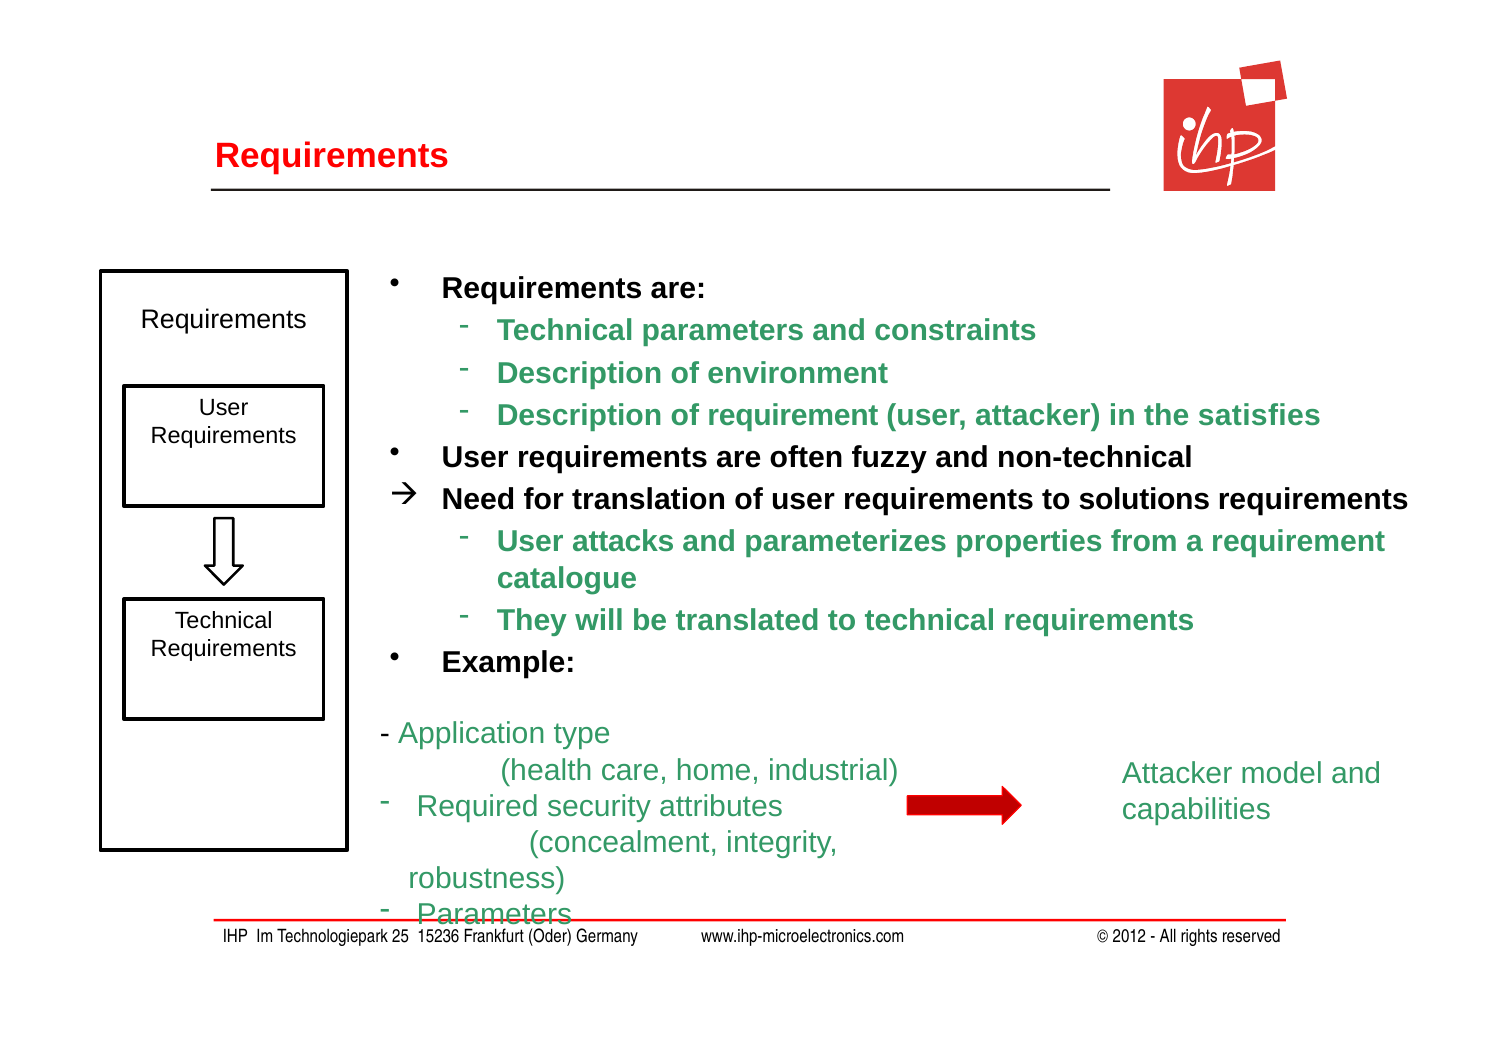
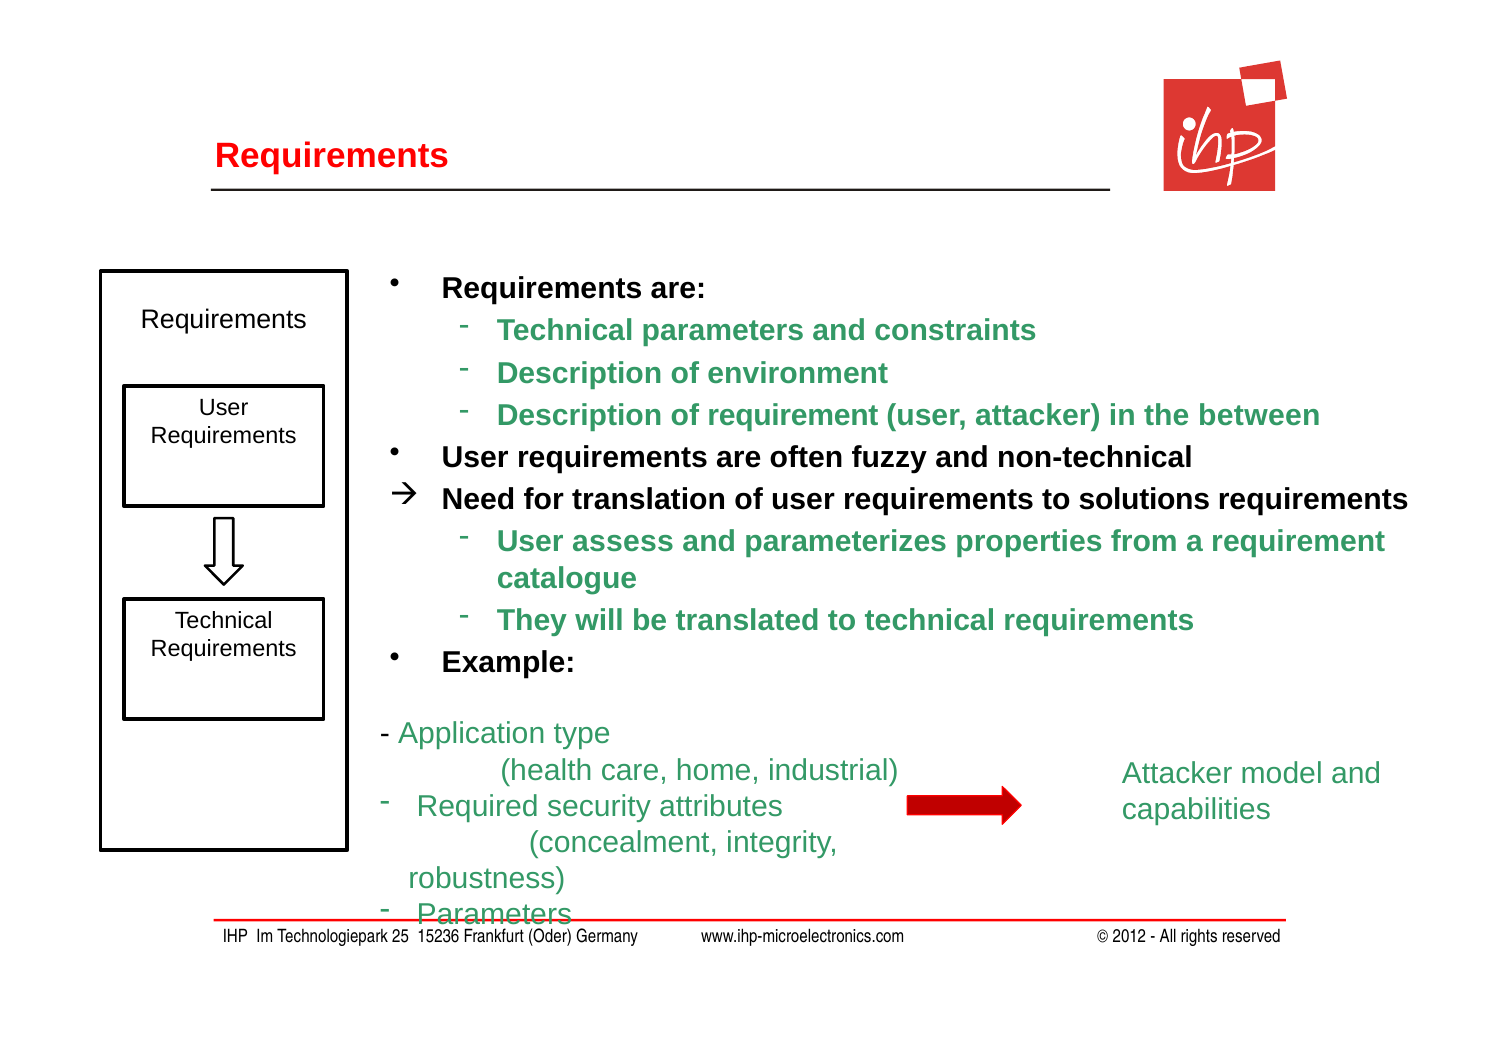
satisfies: satisfies -> between (1259, 415)
attacks: attacks -> assess (623, 542)
